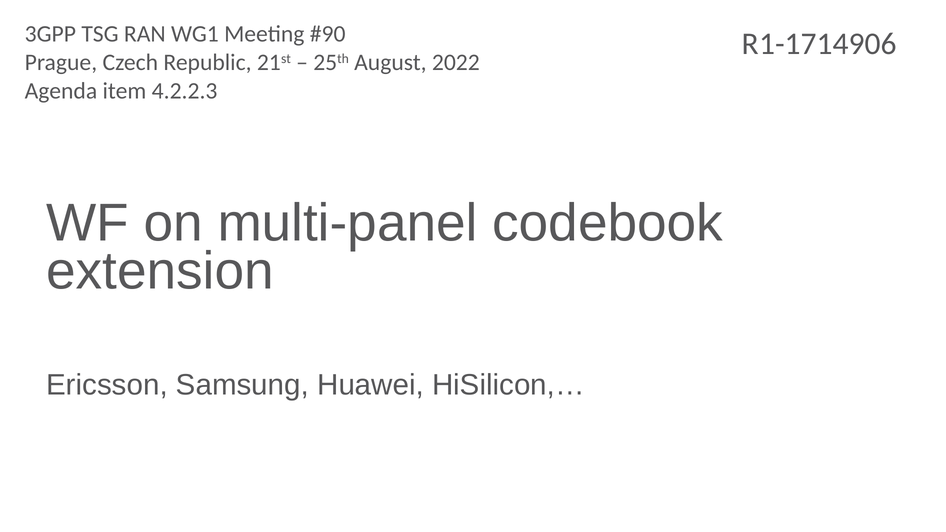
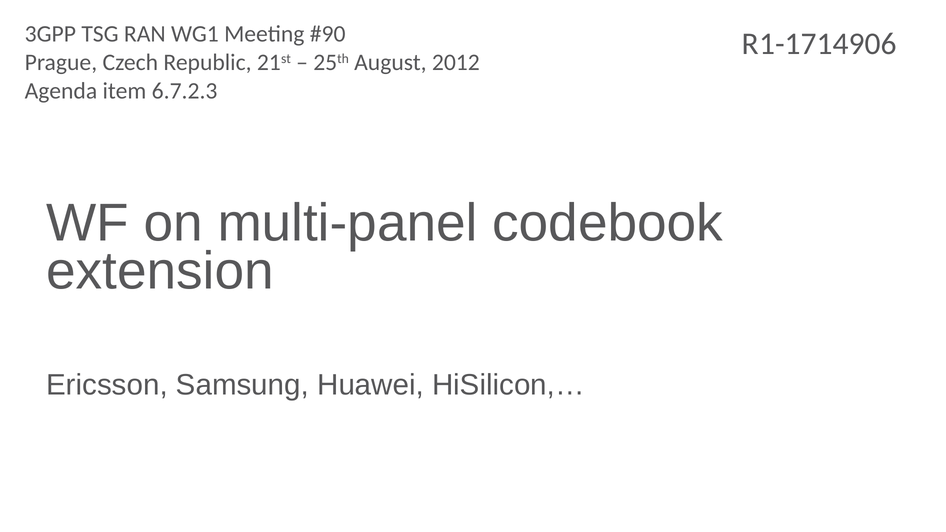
2022: 2022 -> 2012 (456, 62)
4.2.2.3: 4.2.2.3 -> 6.7.2.3 (185, 91)
